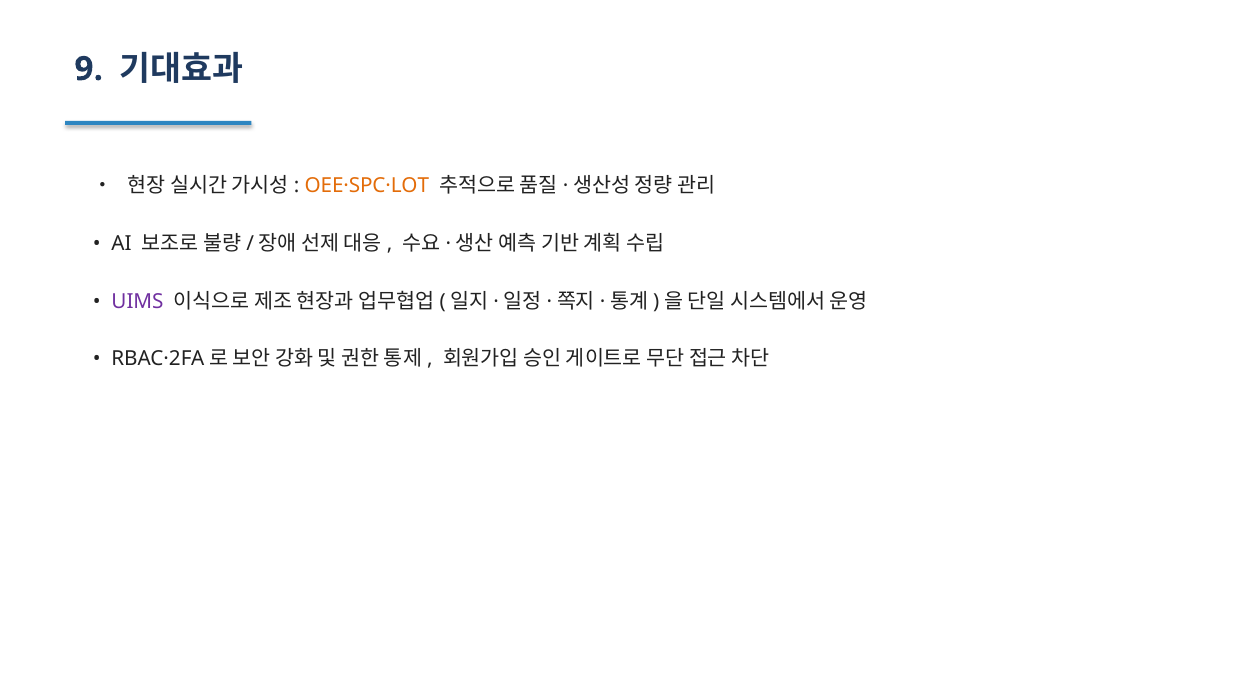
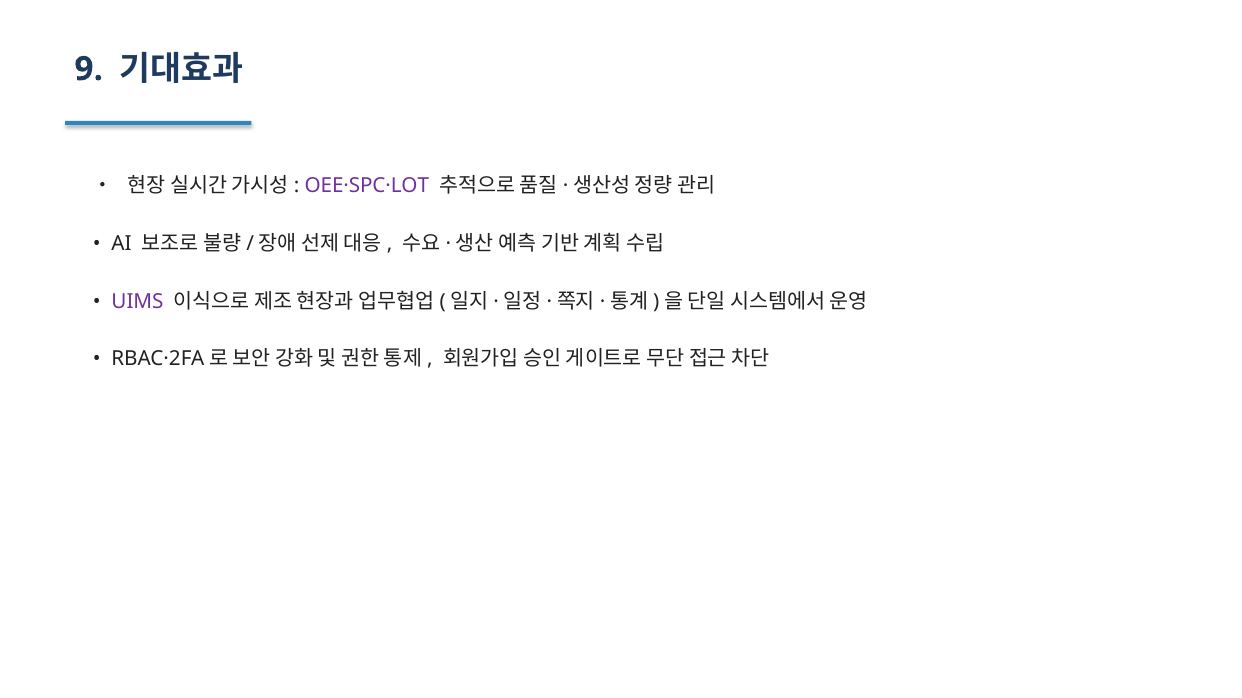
OEE·SPC·LOT colour: orange -> purple (367, 186)
